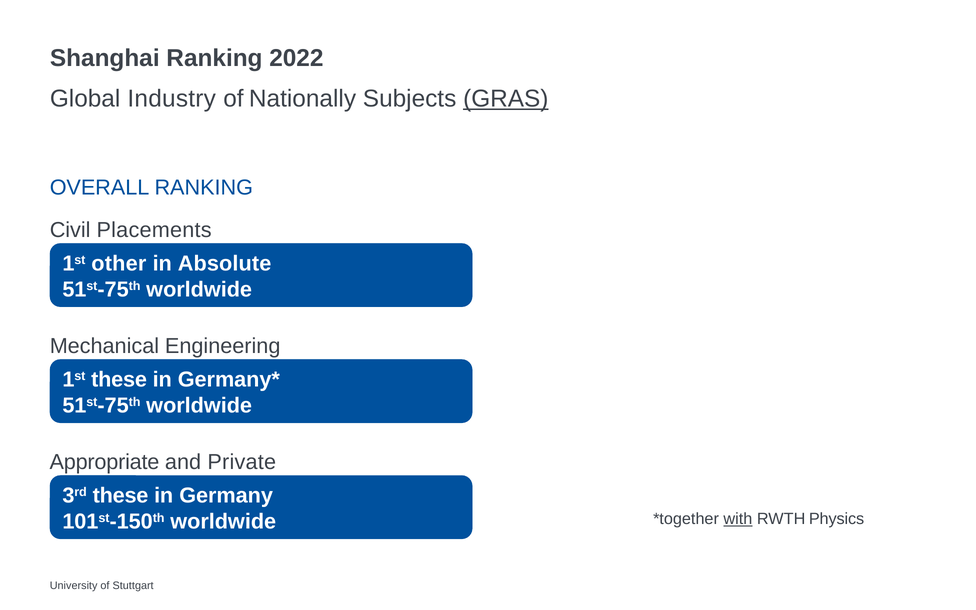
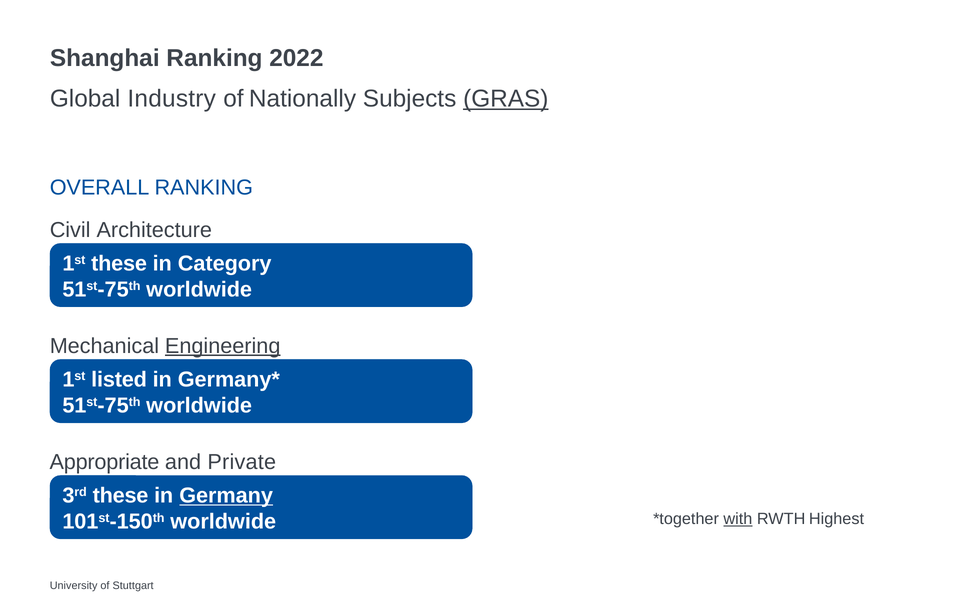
Placements: Placements -> Architecture (154, 230)
1st other: other -> these (119, 264)
Absolute: Absolute -> Category (225, 264)
Engineering underline: none -> present (223, 346)
1st these: these -> listed (119, 380)
Germany underline: none -> present (226, 496)
Physics: Physics -> Highest (836, 519)
